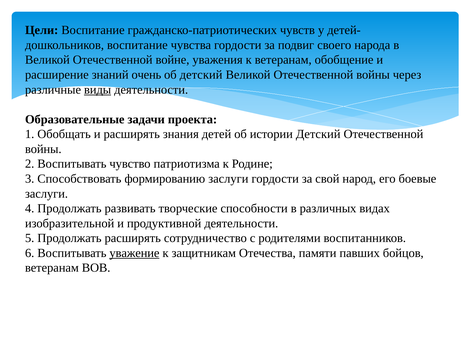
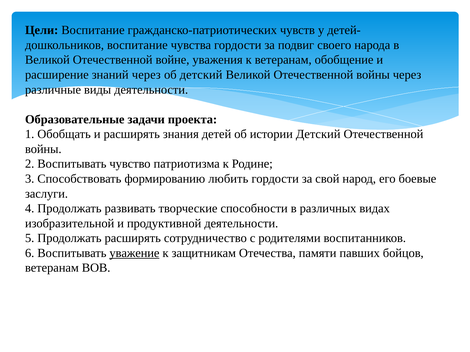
знаний очень: очень -> через (146, 75)
виды underline: present -> none (98, 90)
формированию заслуги: заслуги -> любить (228, 179)
